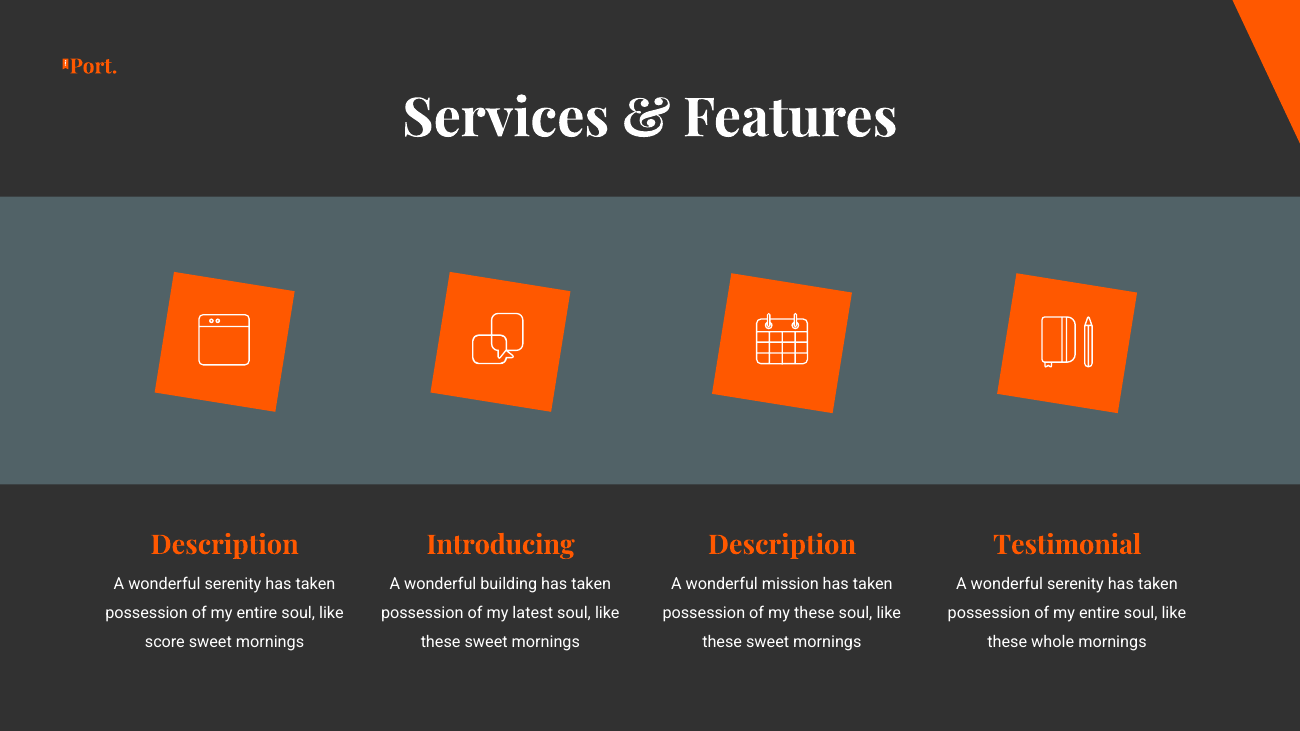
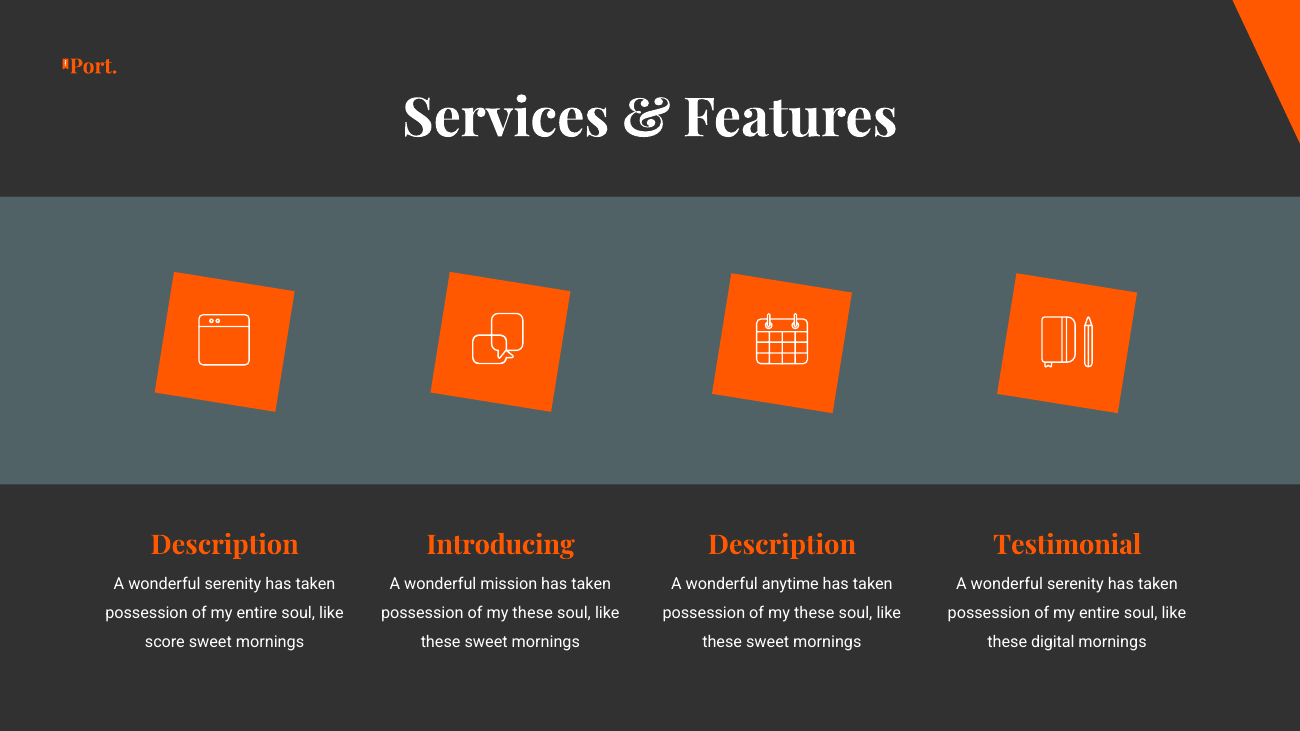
building: building -> mission (509, 584)
mission: mission -> anytime (790, 584)
latest: latest -> these (533, 613)
whole: whole -> digital (1053, 643)
